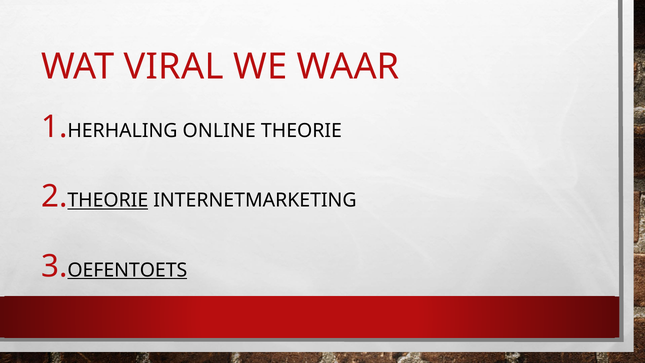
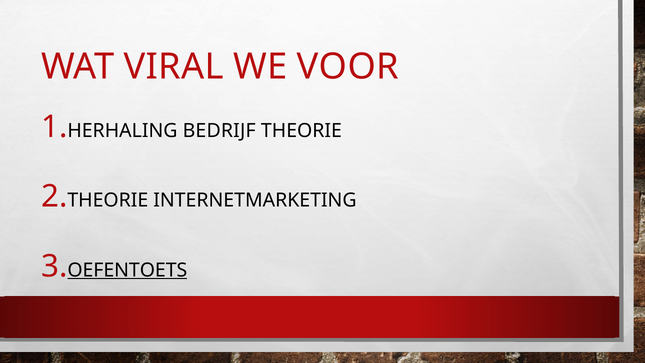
WAAR: WAAR -> VOOR (348, 67)
ONLINE: ONLINE -> BEDRIJF (219, 131)
THEORIE underline: present -> none (108, 200)
